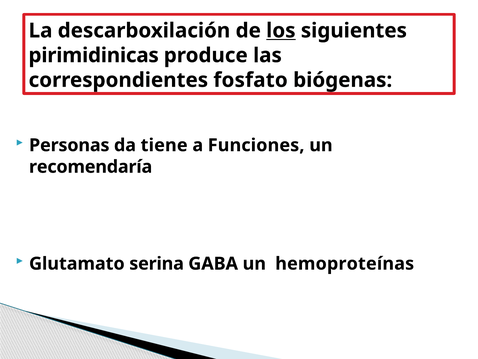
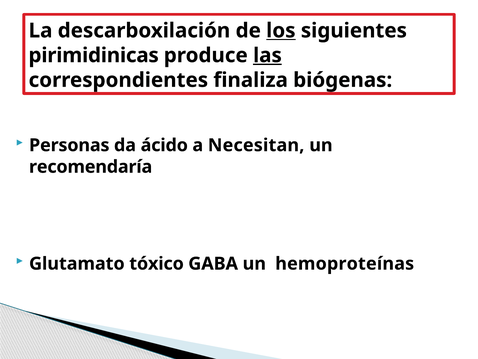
las underline: none -> present (267, 55)
fosfato: fosfato -> finaliza (251, 80)
tiene: tiene -> ácido (164, 145)
Funciones: Funciones -> Necesitan (256, 145)
serina: serina -> tóxico (157, 263)
